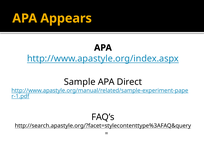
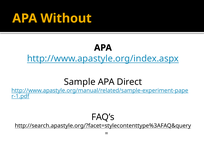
Appears: Appears -> Without (66, 18)
